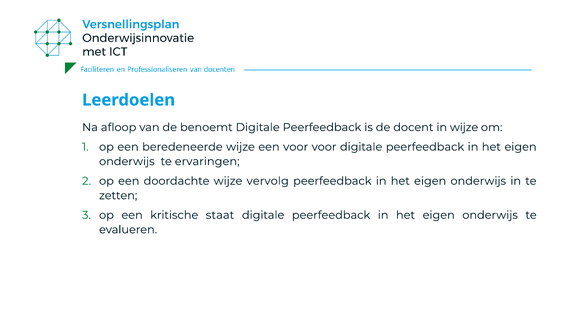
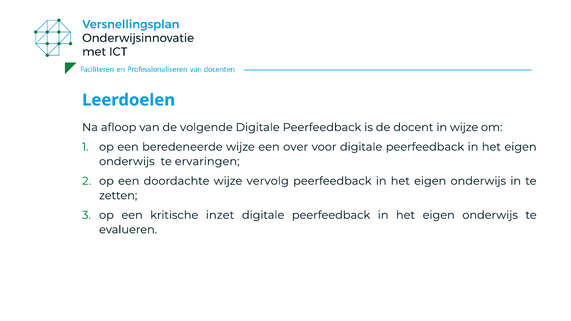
benoemt: benoemt -> volgende (206, 127)
een voor: voor -> over (296, 147)
staat: staat -> inzet (220, 215)
